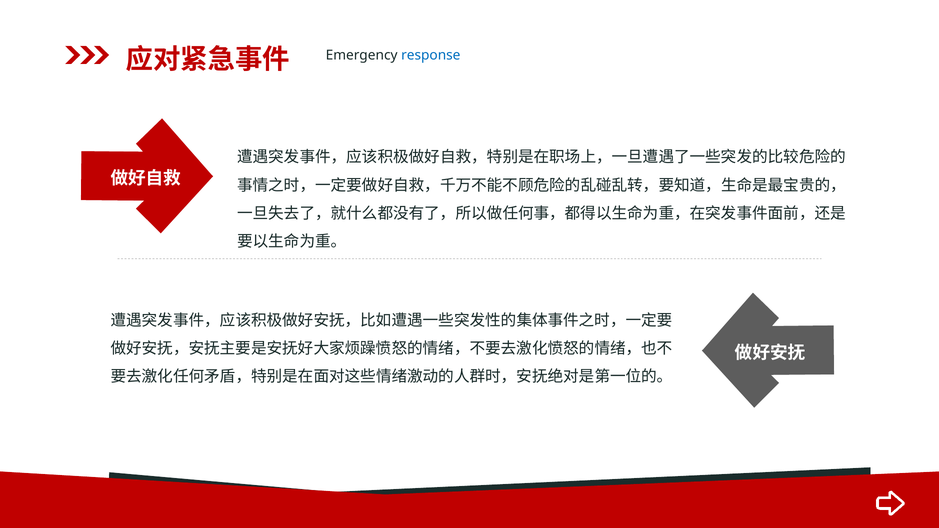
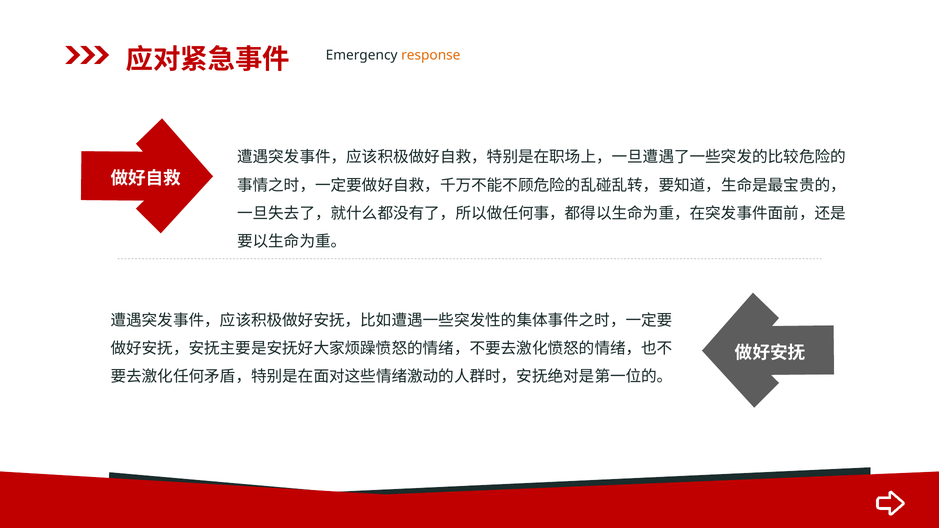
response colour: blue -> orange (431, 55)
